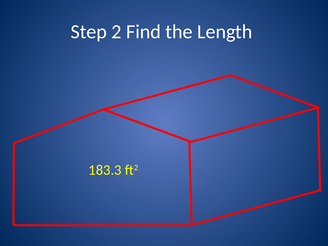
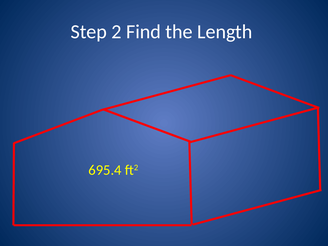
183.3: 183.3 -> 695.4 (105, 170)
